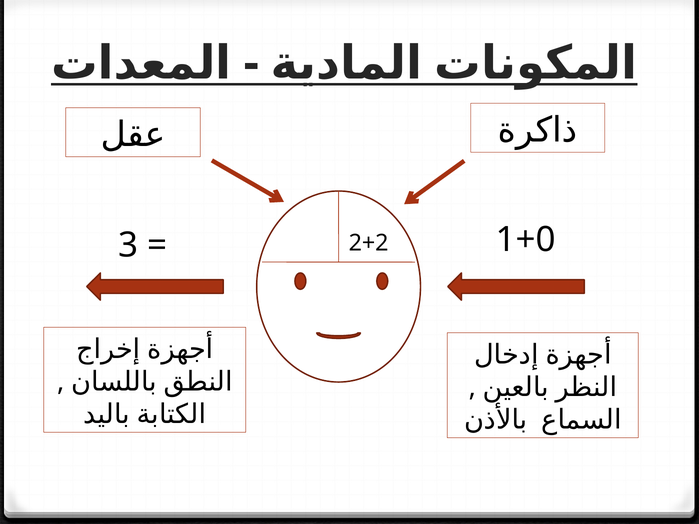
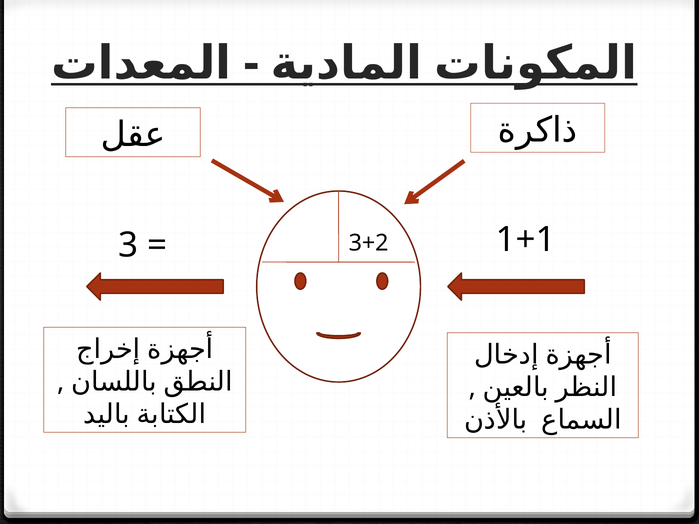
1+0: 1+0 -> 1+1 (526, 240)
2+2: 2+2 -> 3+2 (369, 243)
